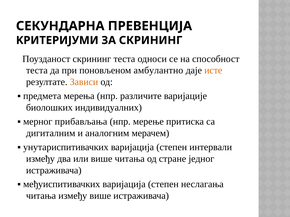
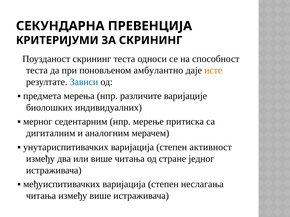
Зависи colour: orange -> blue (84, 82)
прибављања: прибављања -> седентарним (81, 122)
интервали: интервали -> активност (211, 147)
